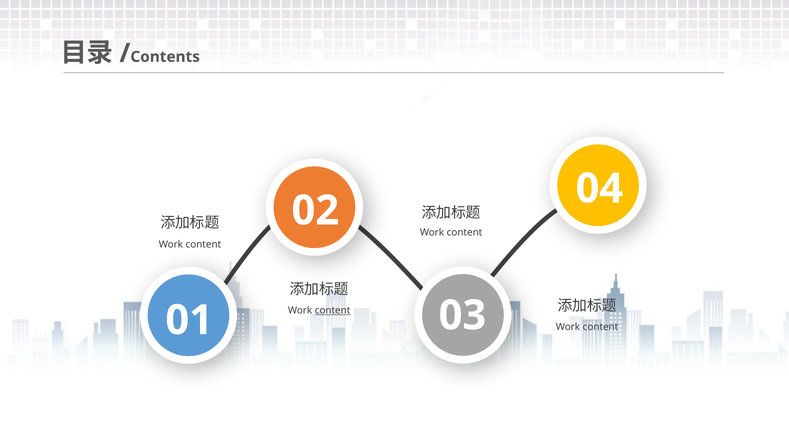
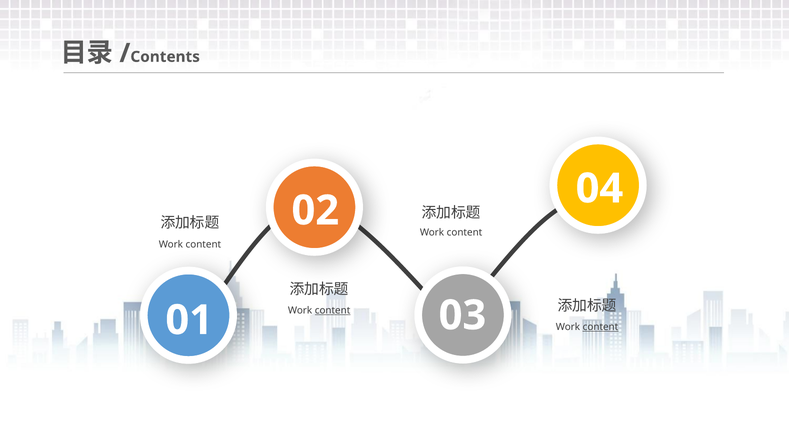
content underline: none -> present (601, 327)
